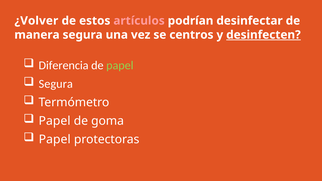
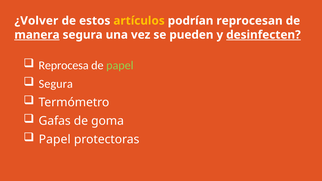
artículos colour: pink -> yellow (139, 21)
desinfectar: desinfectar -> reprocesan (250, 21)
manera underline: none -> present (37, 35)
centros: centros -> pueden (191, 35)
Diferencia: Diferencia -> Reprocesa (64, 65)
Papel: Papel -> Gafas (55, 121)
